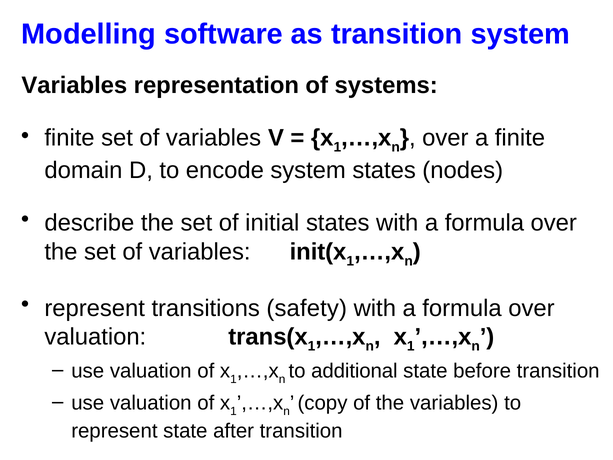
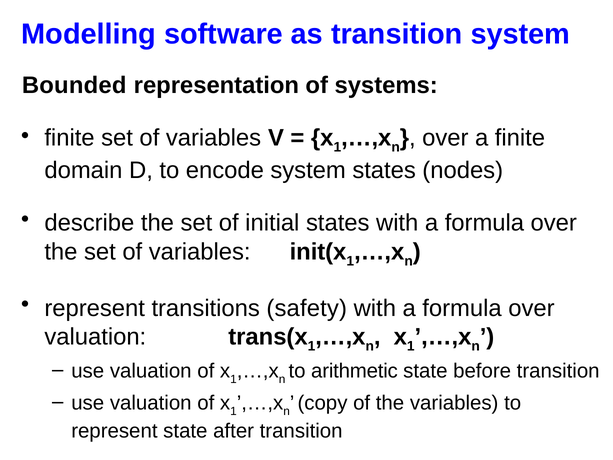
Variables: Variables -> Bounded (74, 85)
additional: additional -> arithmetic (354, 371)
